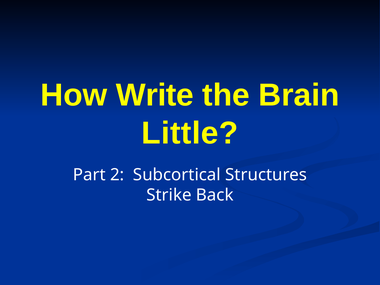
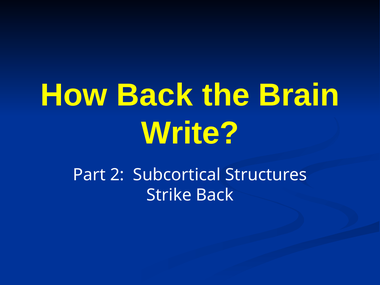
How Write: Write -> Back (155, 95)
Little: Little -> Write (190, 133)
